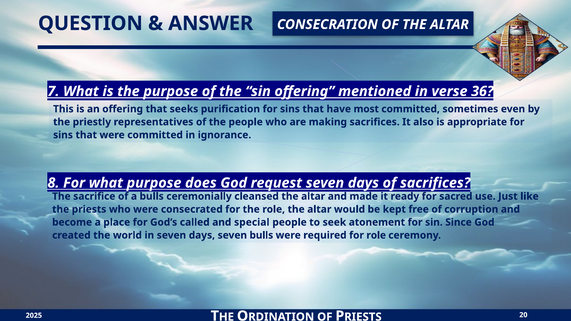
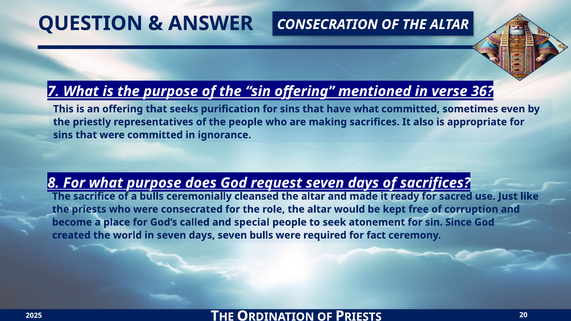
have most: most -> what (366, 109)
for role: role -> fact (376, 235)
